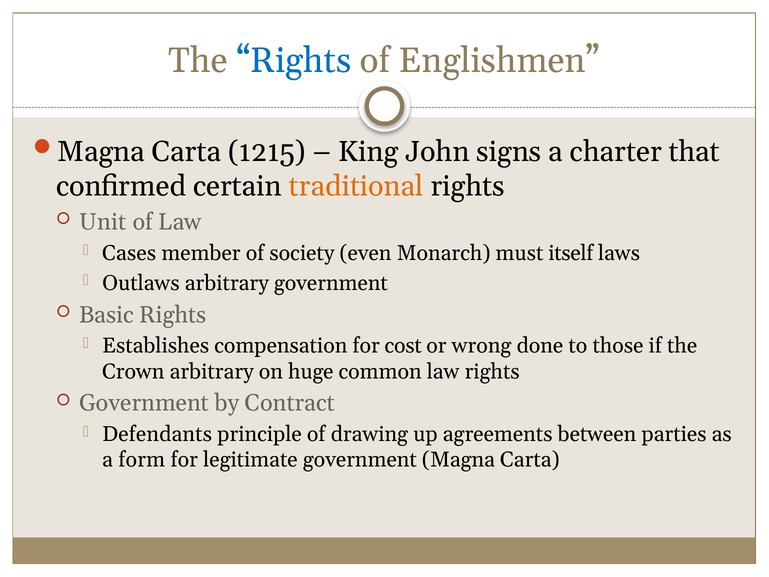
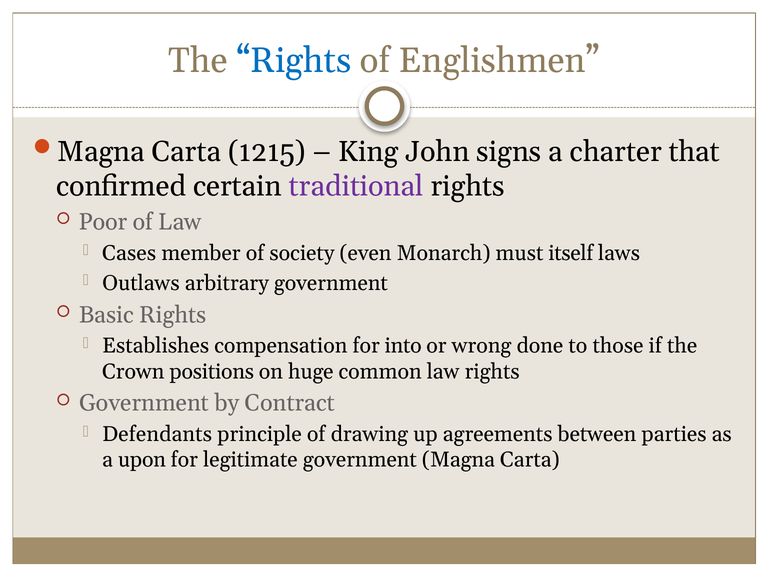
traditional colour: orange -> purple (356, 186)
Unit: Unit -> Poor (103, 222)
cost: cost -> into (403, 346)
Crown arbitrary: arbitrary -> positions (212, 371)
form: form -> upon (142, 460)
